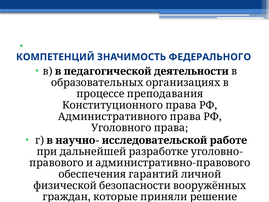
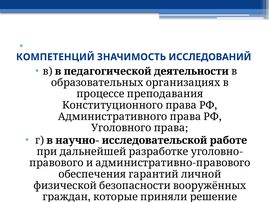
ФЕДЕРАЛЬНОГО: ФЕДЕРАЛЬНОГО -> ИССЛЕДОВАНИЙ (210, 57)
